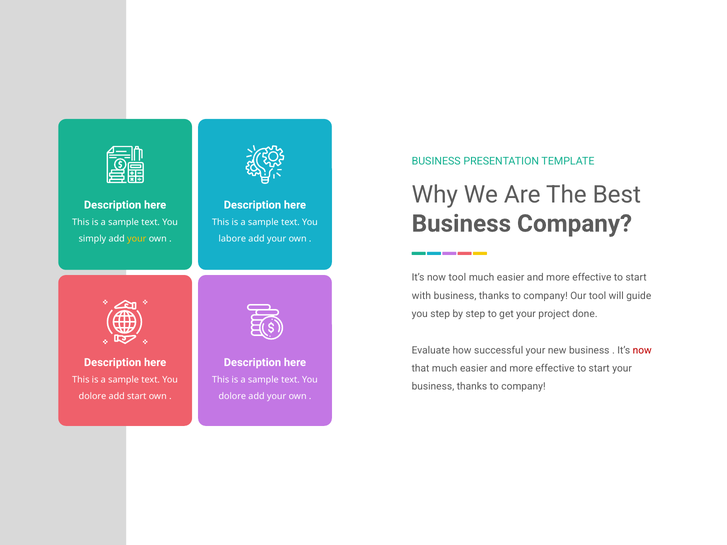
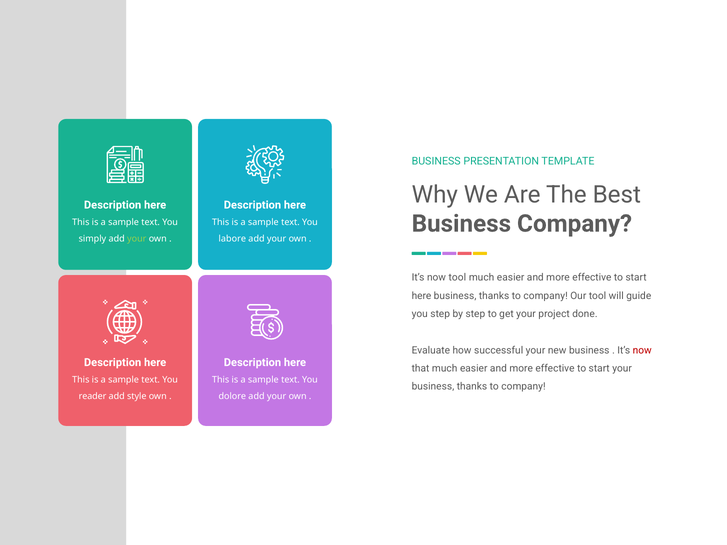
your colour: yellow -> light green (137, 239)
with: with -> here (421, 296)
dolore: dolore -> reader (93, 396)
add start: start -> style (137, 396)
